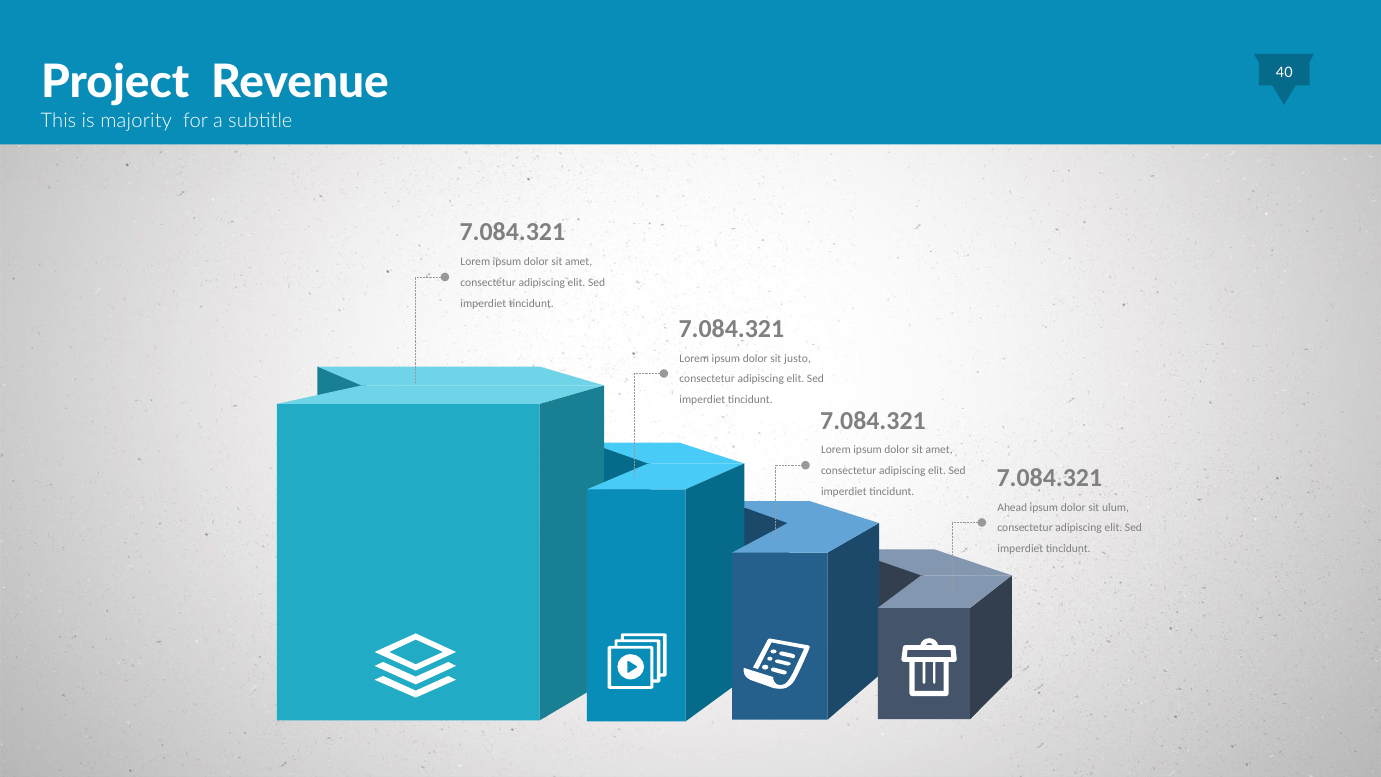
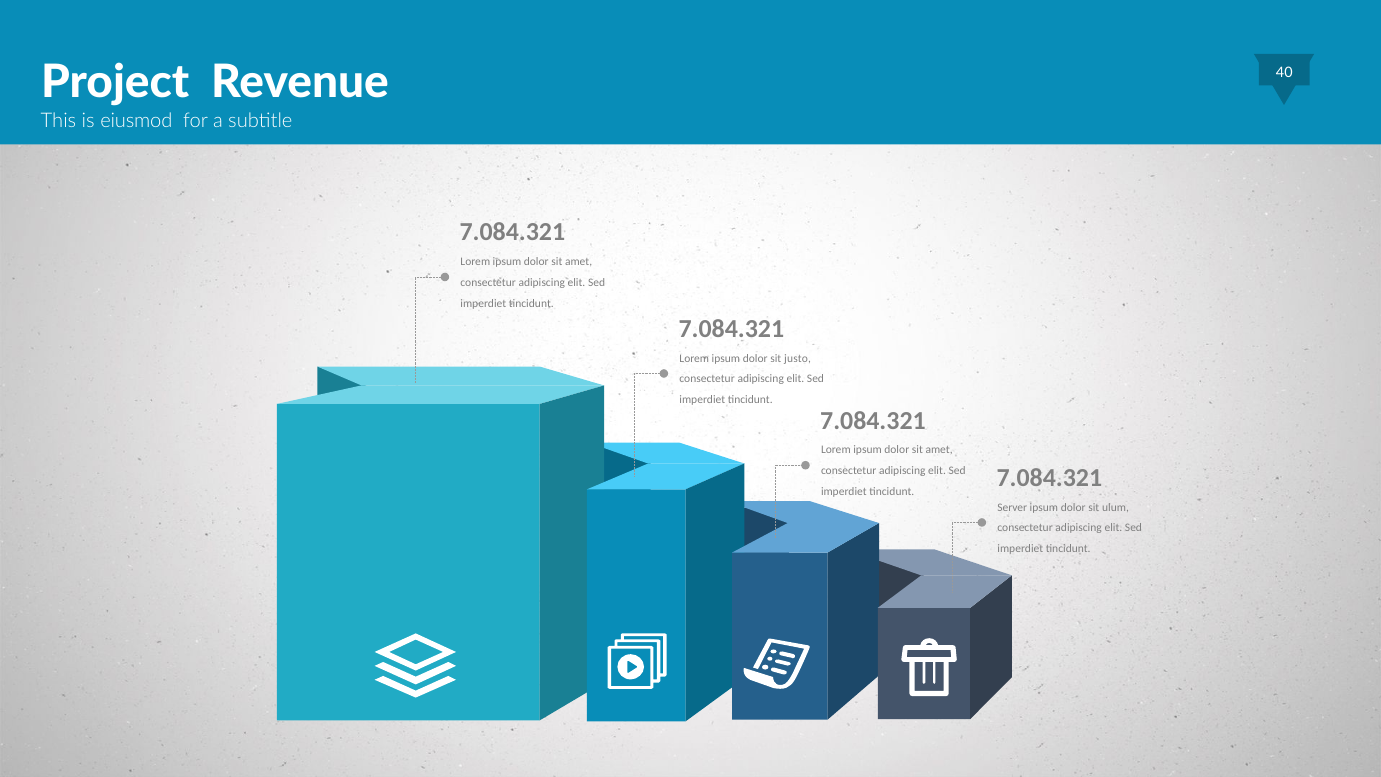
majority: majority -> eiusmod (136, 121)
Ahead: Ahead -> Server (1012, 507)
